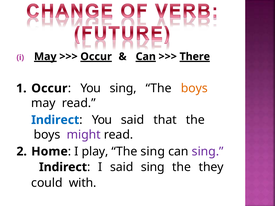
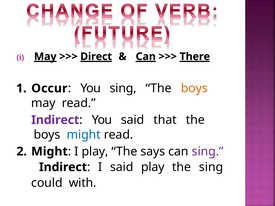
Occur: Occur -> Direct (96, 57)
Indirect colour: blue -> purple (55, 120)
might colour: purple -> blue (84, 135)
Home: Home -> Might (50, 152)
The sing: sing -> says (153, 152)
said sing: sing -> play (153, 167)
the they: they -> sing (211, 167)
